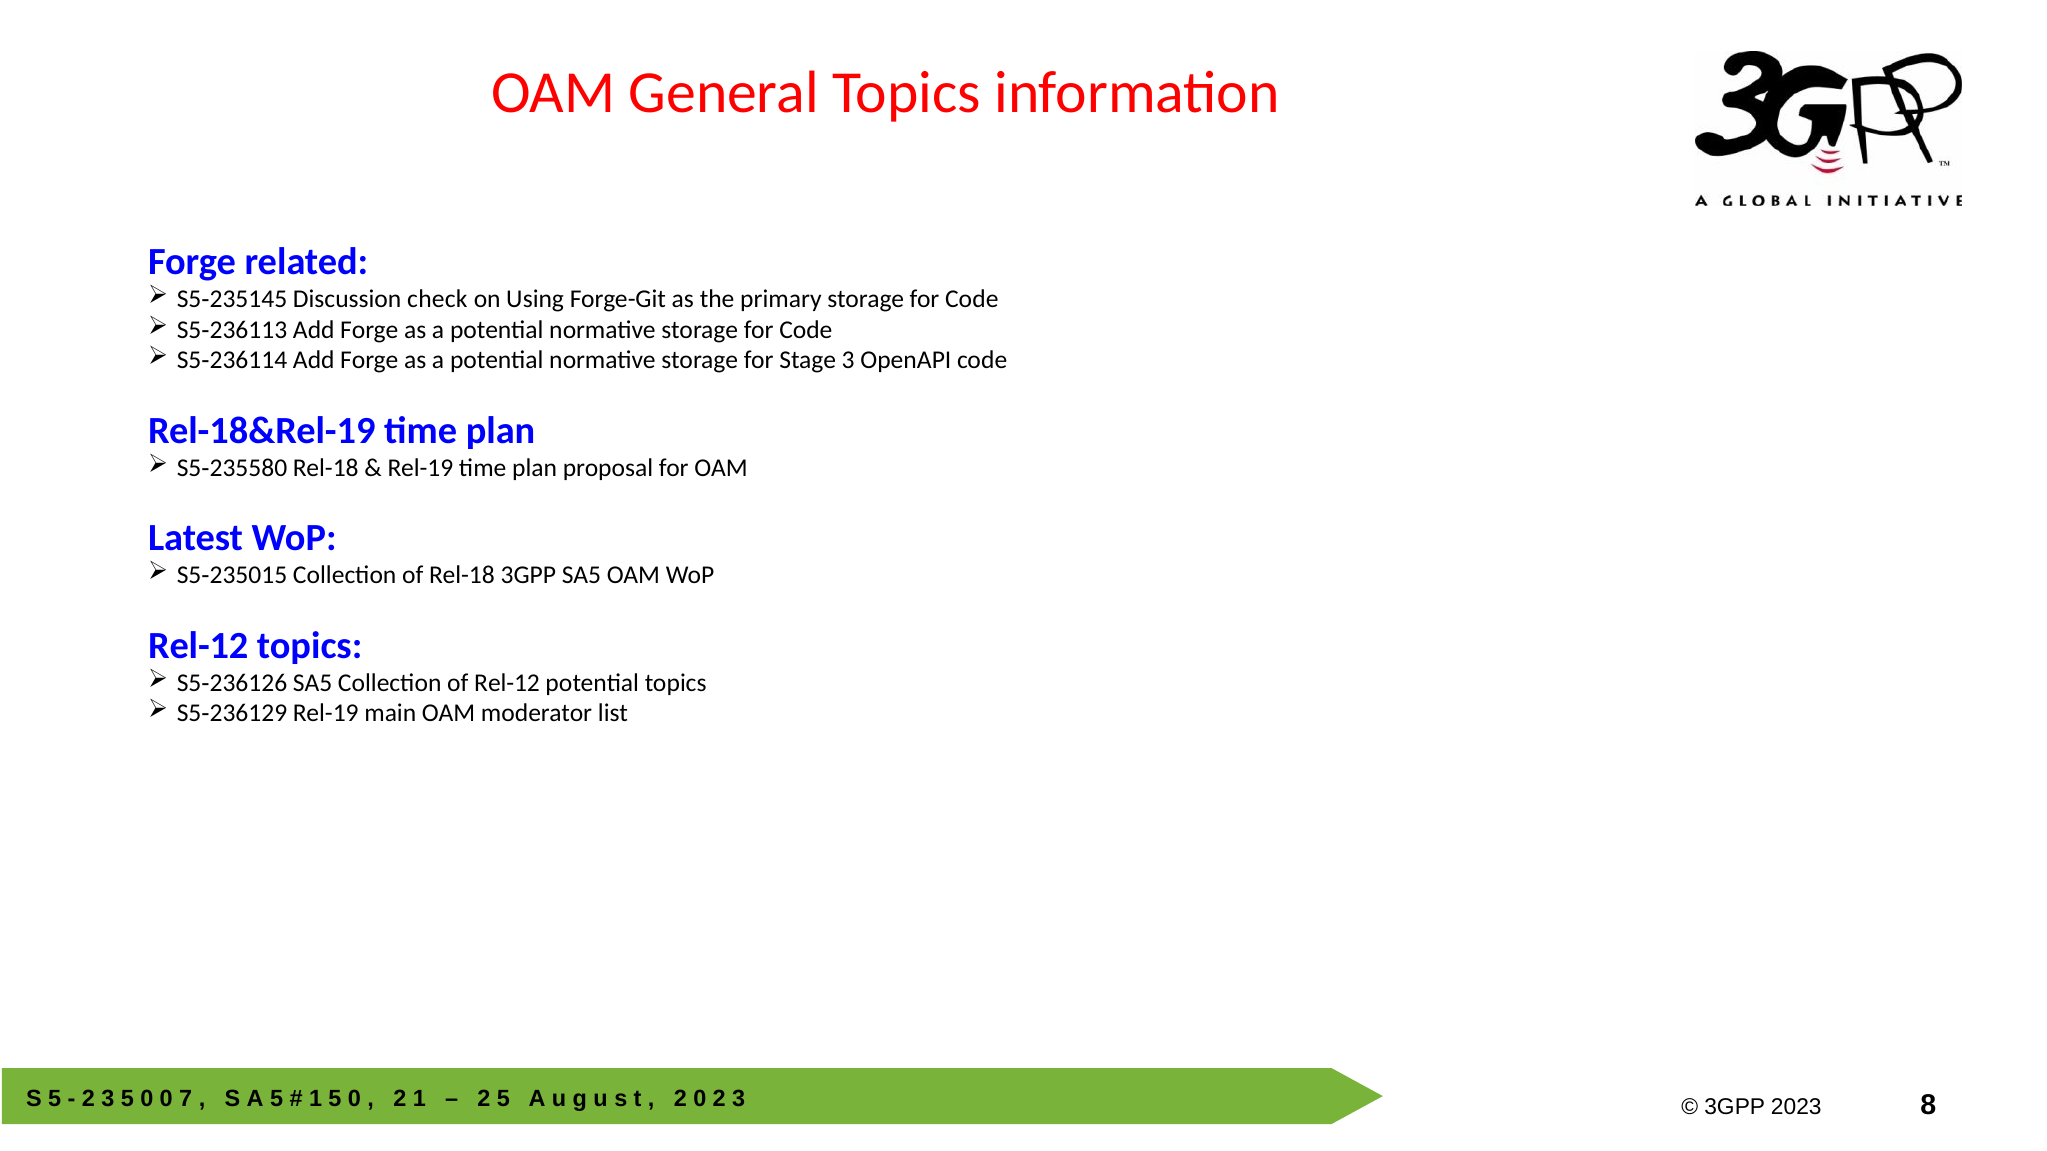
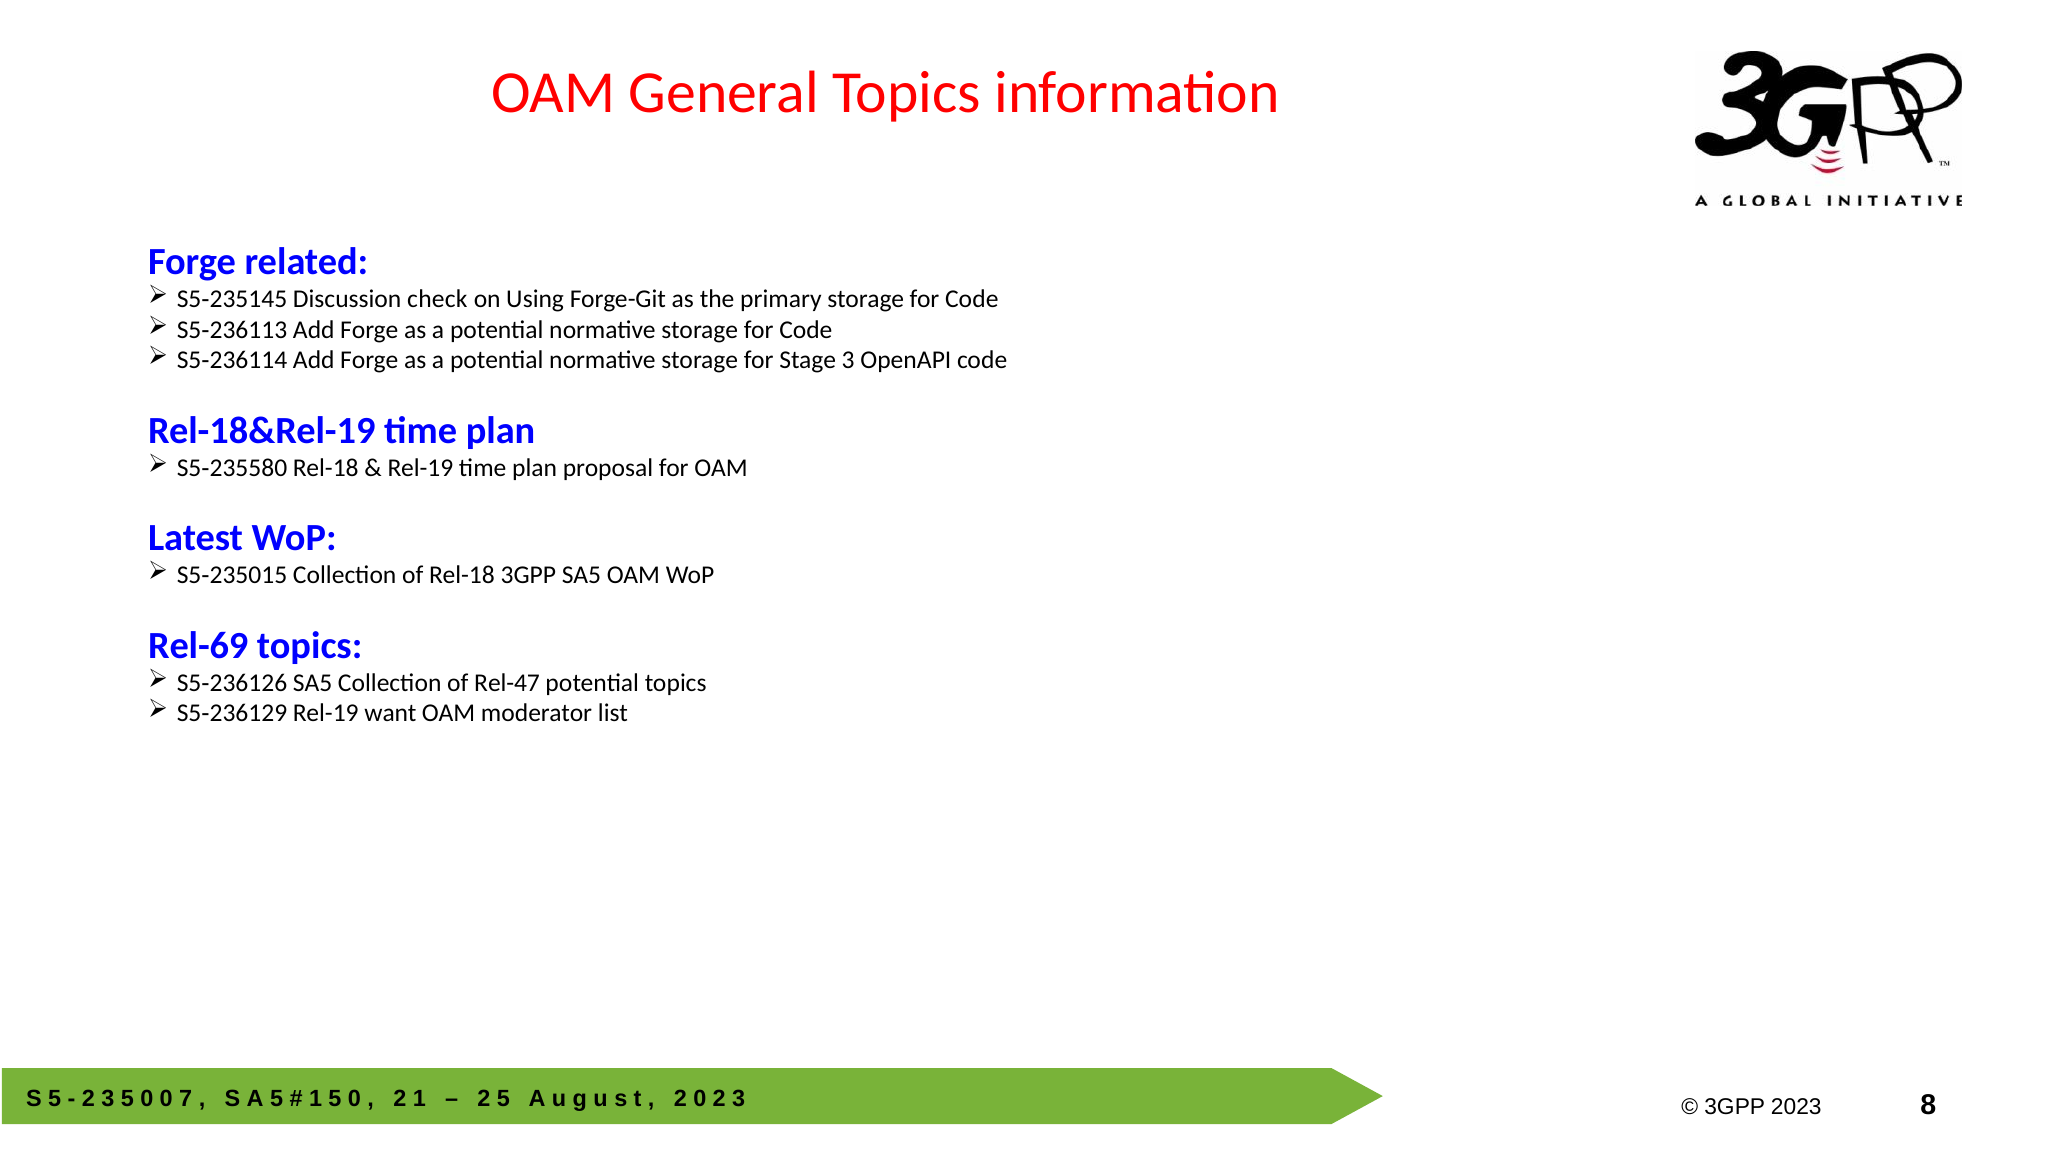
Rel-12: Rel-12 -> Rel-69 (198, 646)
of Rel-12: Rel-12 -> Rel-47 (507, 683)
main: main -> want (390, 714)
